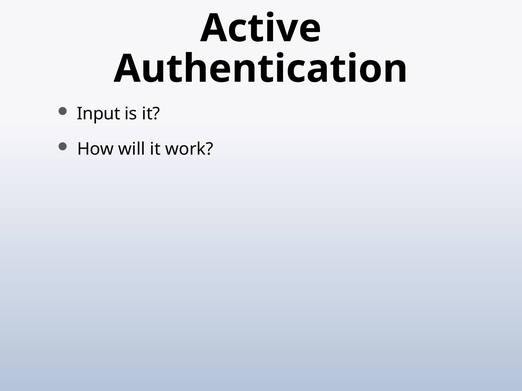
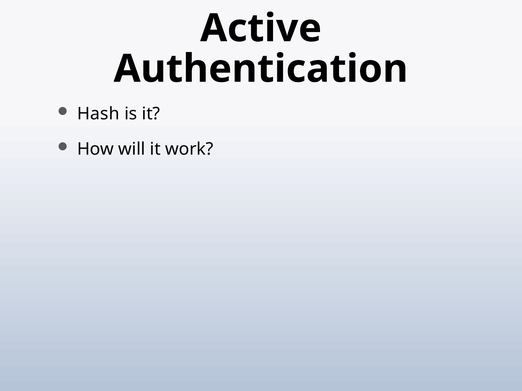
Input: Input -> Hash (98, 114)
